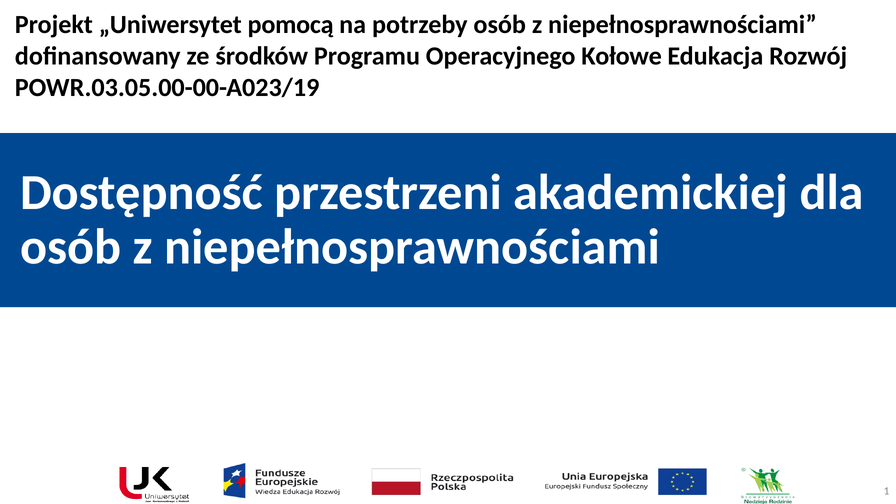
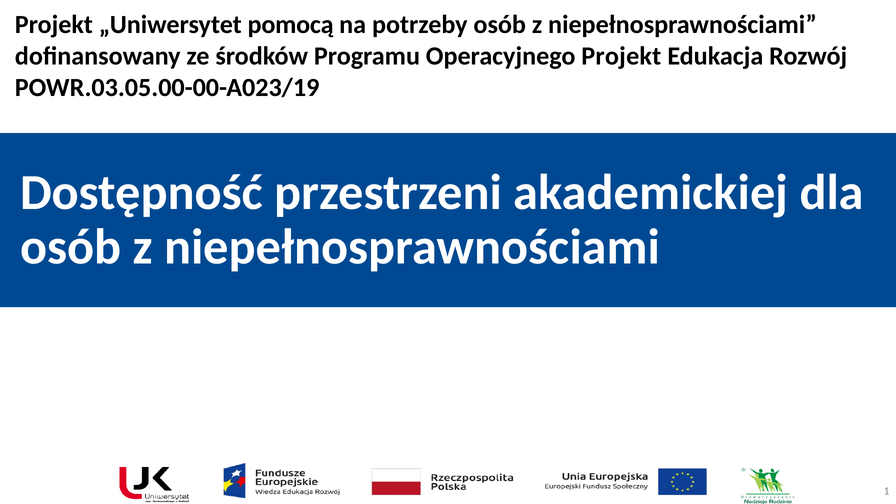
Operacyjnego Kołowe: Kołowe -> Projekt (621, 56)
